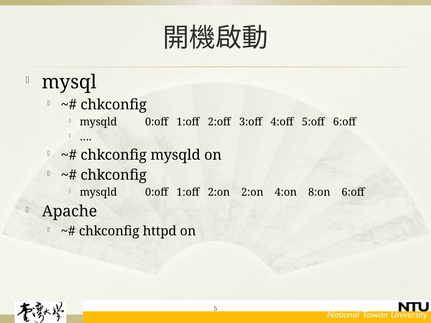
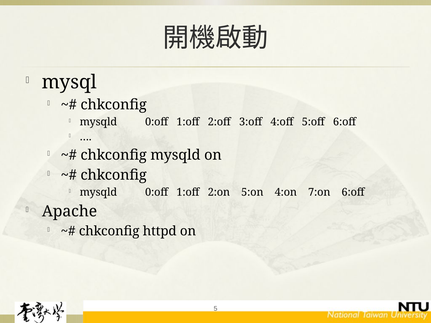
2:on 2:on: 2:on -> 5:on (252, 192)
8:on: 8:on -> 7:on (319, 192)
